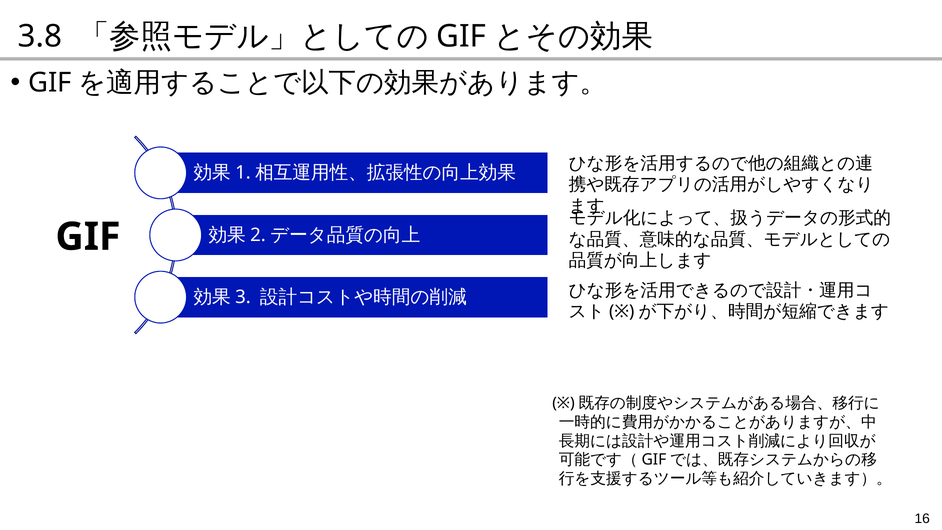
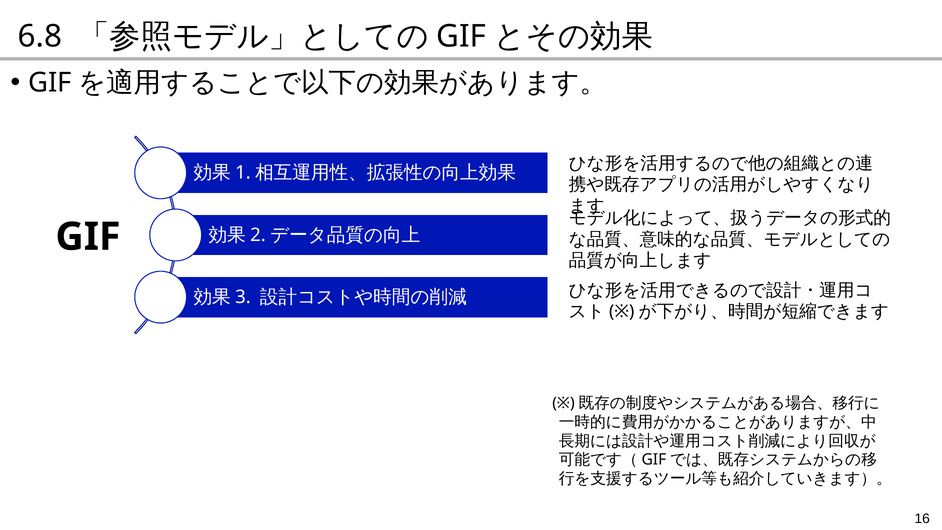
3.8: 3.8 -> 6.8 (40, 36)
